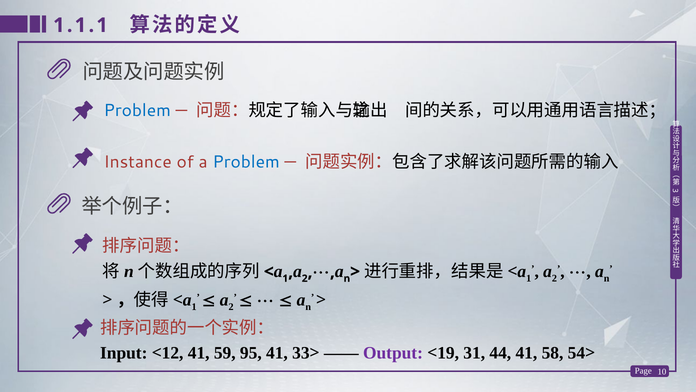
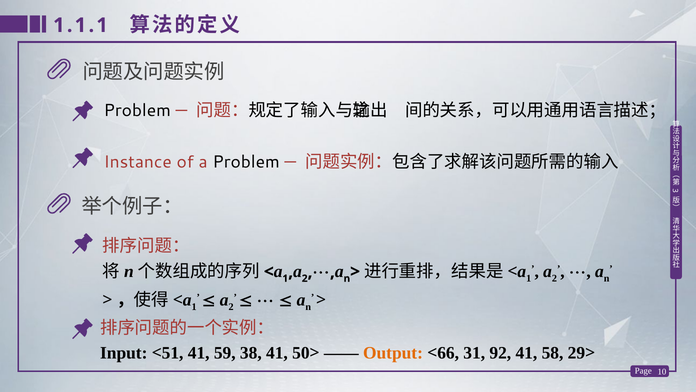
Problem colour: blue -> black (137, 110)
Problem colour: blue -> black (246, 162)
12: 12 -> 51 (173, 352)
95: 95 -> 38 (251, 352)
33: 33 -> 50 (301, 352)
Output colour: purple -> orange (393, 352)
19: 19 -> 66 (448, 352)
44: 44 -> 92 (500, 352)
54: 54 -> 29 (576, 352)
